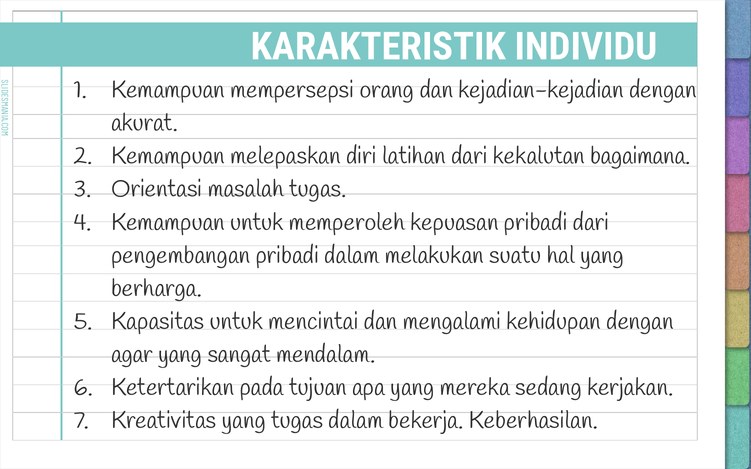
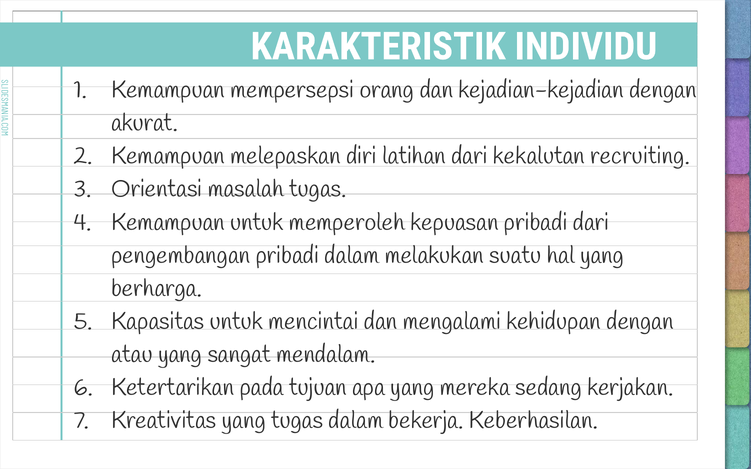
bagaimana: bagaimana -> recruiting (640, 156)
agar: agar -> atau (132, 355)
